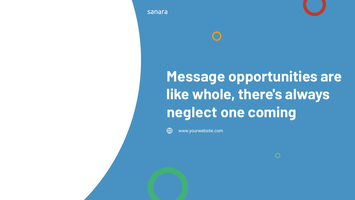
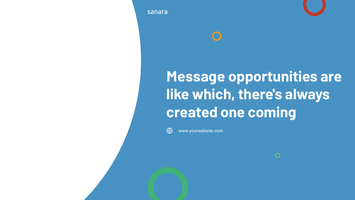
whole: whole -> which (214, 94)
neglect: neglect -> created (192, 112)
